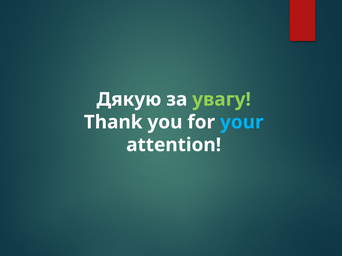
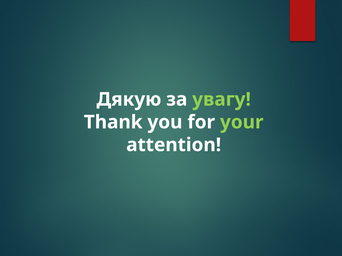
your colour: light blue -> light green (242, 122)
